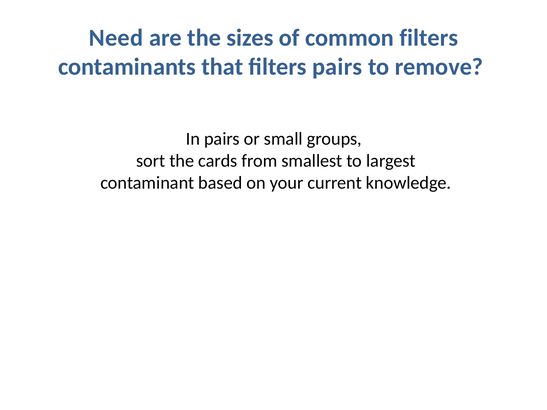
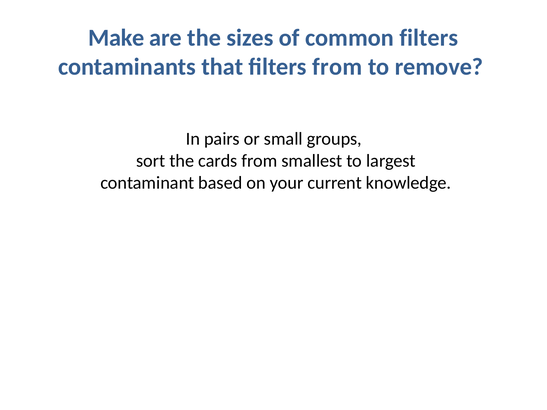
Need: Need -> Make (116, 38)
filters pairs: pairs -> from (337, 67)
